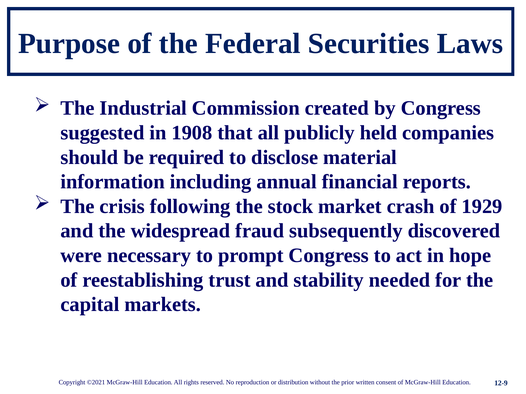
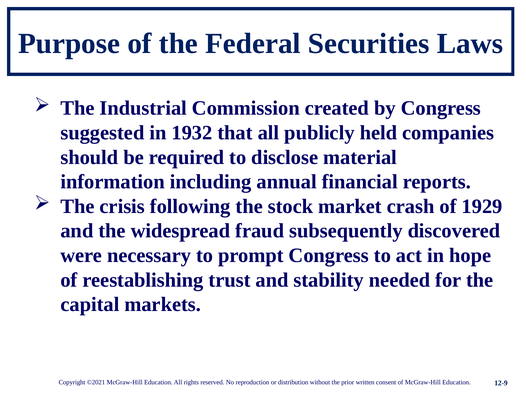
1908: 1908 -> 1932 (192, 133)
